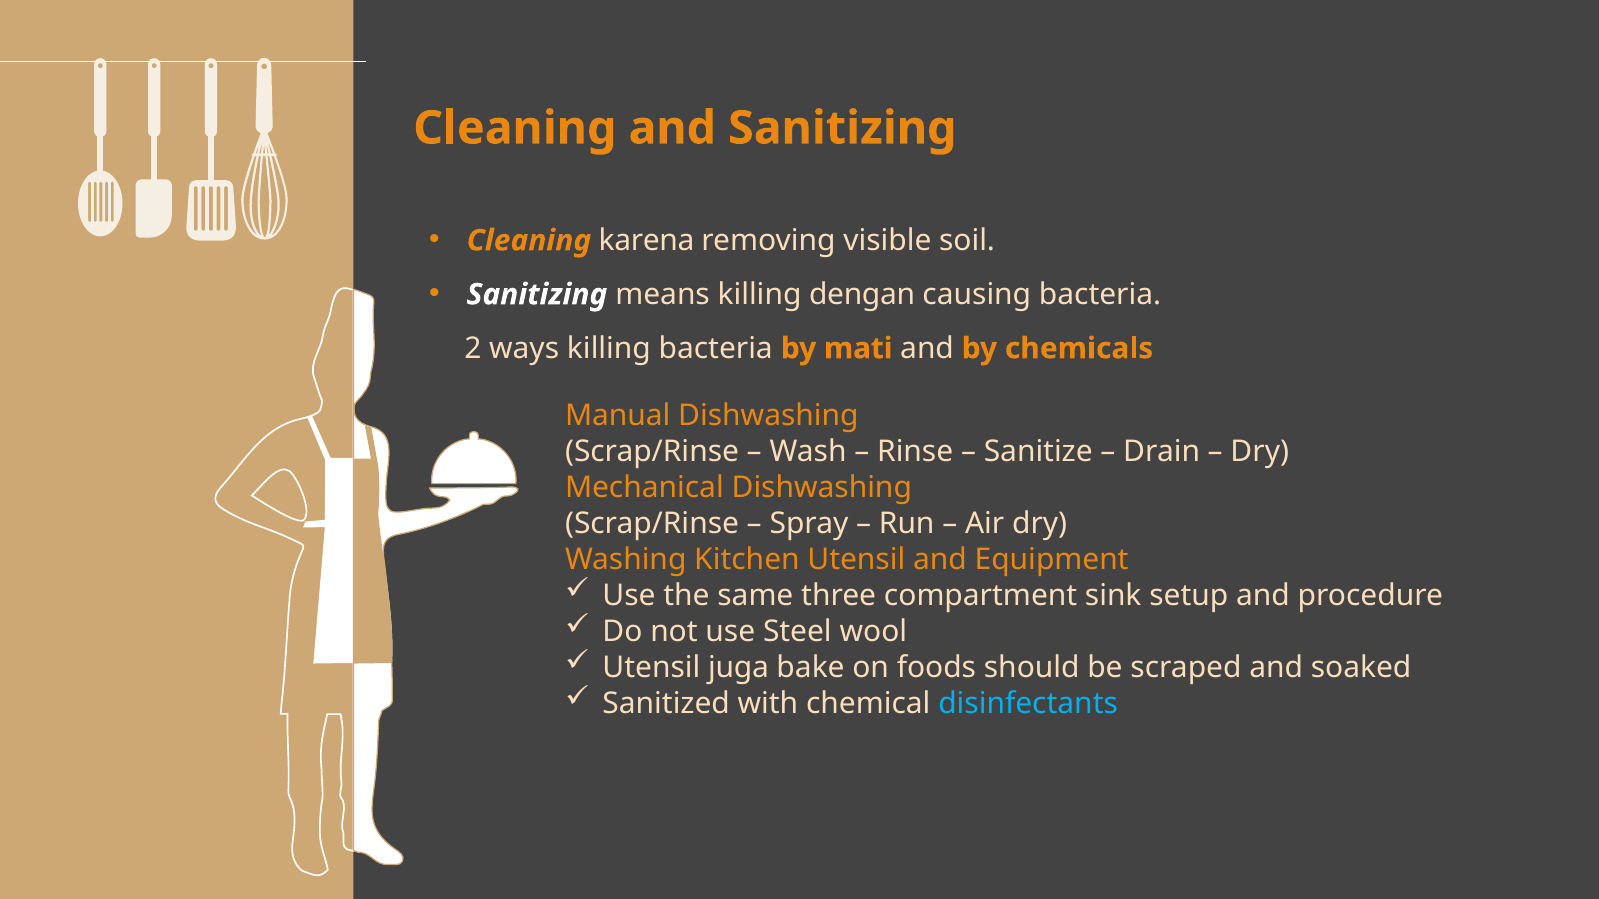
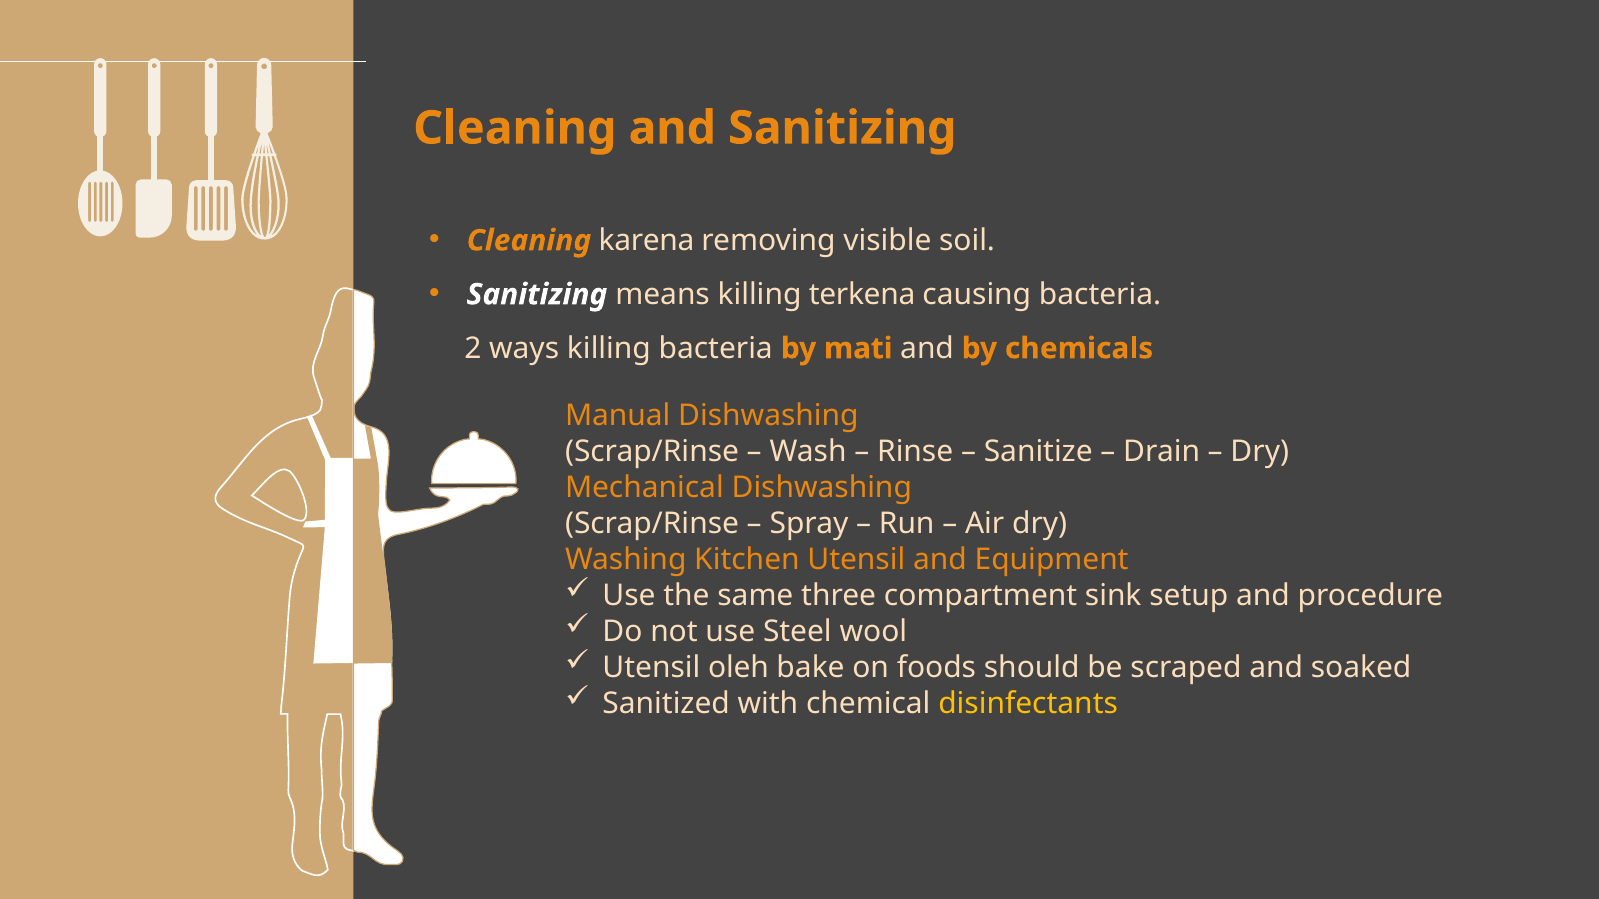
dengan: dengan -> terkena (862, 295)
juga: juga -> oleh (739, 668)
disinfectants colour: light blue -> yellow (1028, 704)
